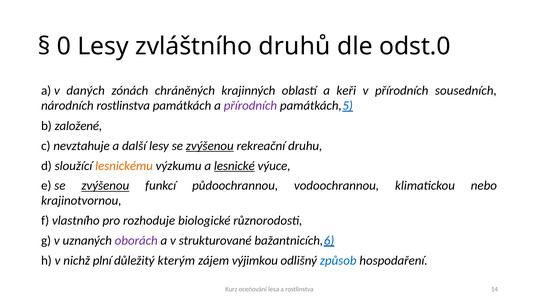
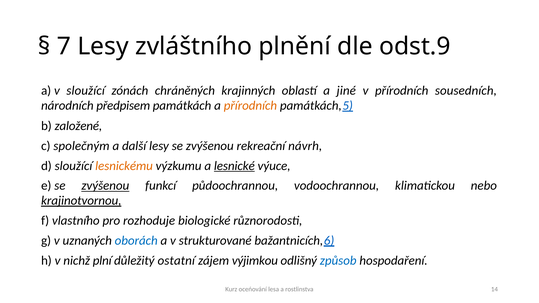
0: 0 -> 7 (64, 46)
druhů: druhů -> plnění (295, 46)
odst.0: odst.0 -> odst.9 (415, 46)
v daných: daných -> sloužící (86, 91)
keři: keři -> jiné (346, 91)
národních rostlinstva: rostlinstva -> předpisem (123, 106)
přírodních colour: purple -> orange (250, 106)
nevztahuje: nevztahuje -> společným (81, 146)
zvýšenou underline: present -> none (210, 146)
druhu: druhu -> návrh (305, 146)
krajinotvornou underline: none -> present (81, 201)
oborách colour: purple -> blue (136, 241)
kterým: kterým -> ostatní (176, 261)
